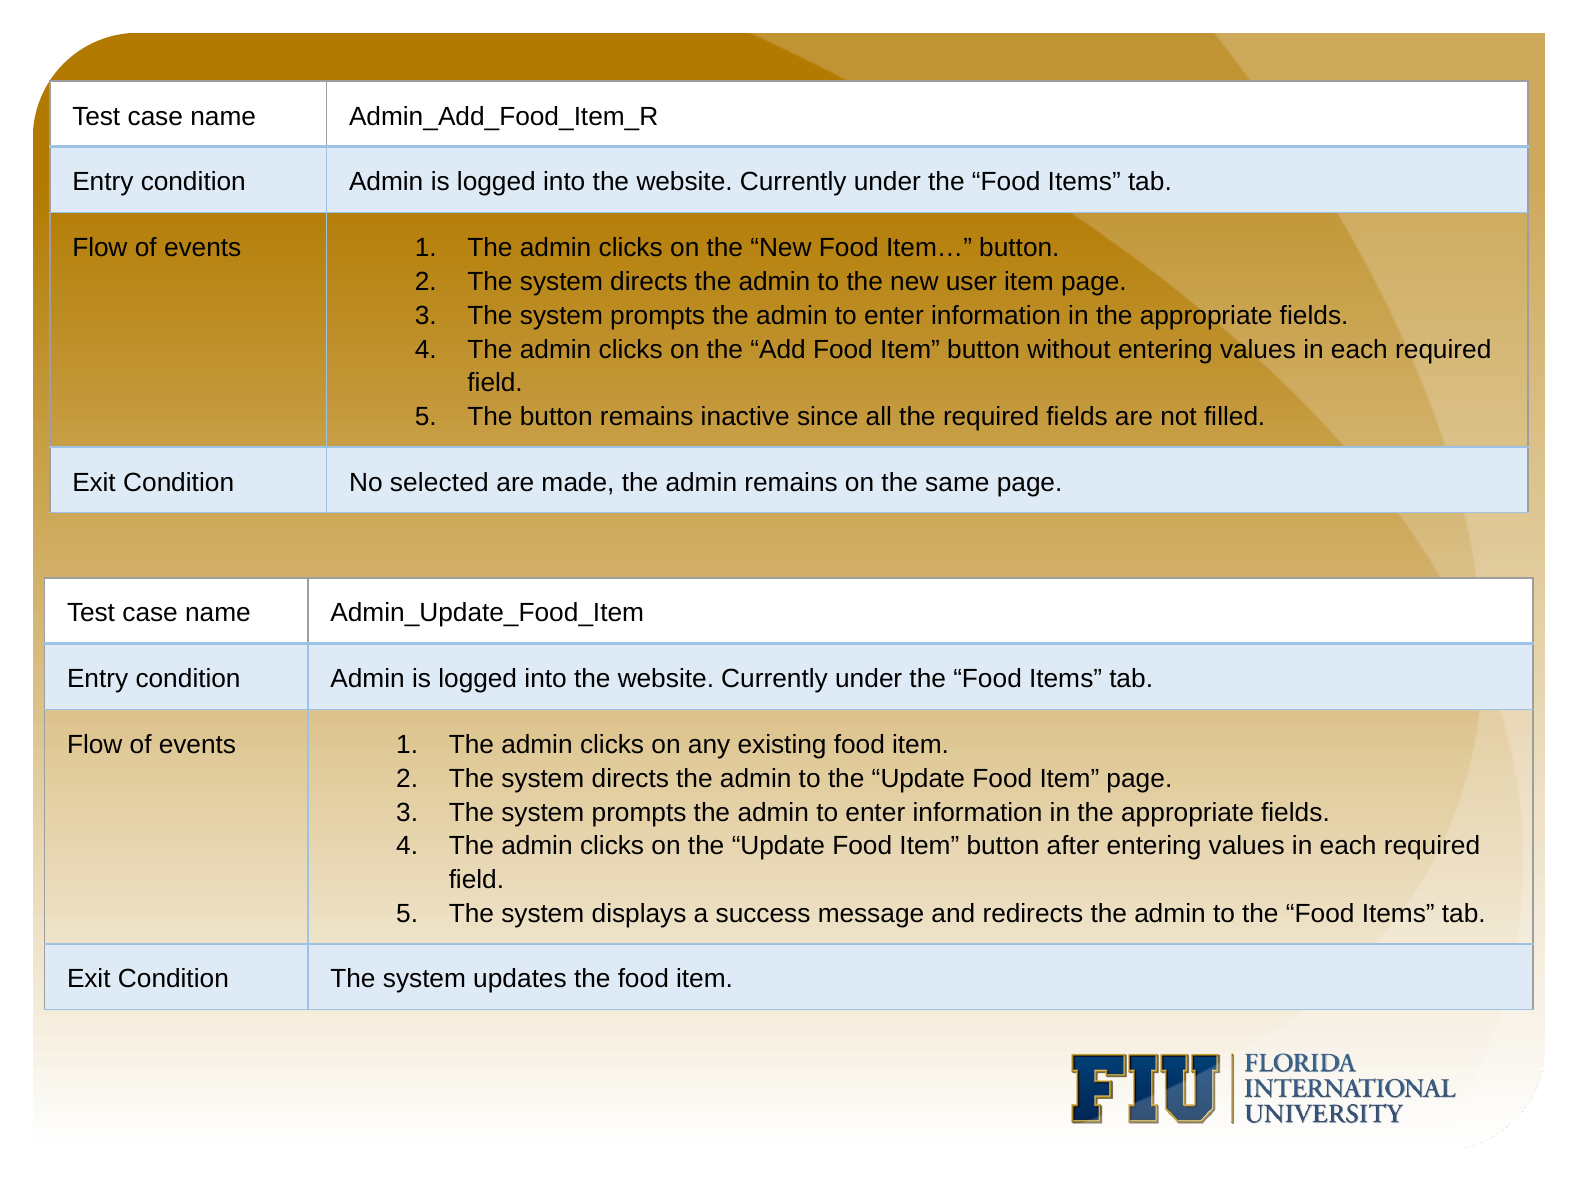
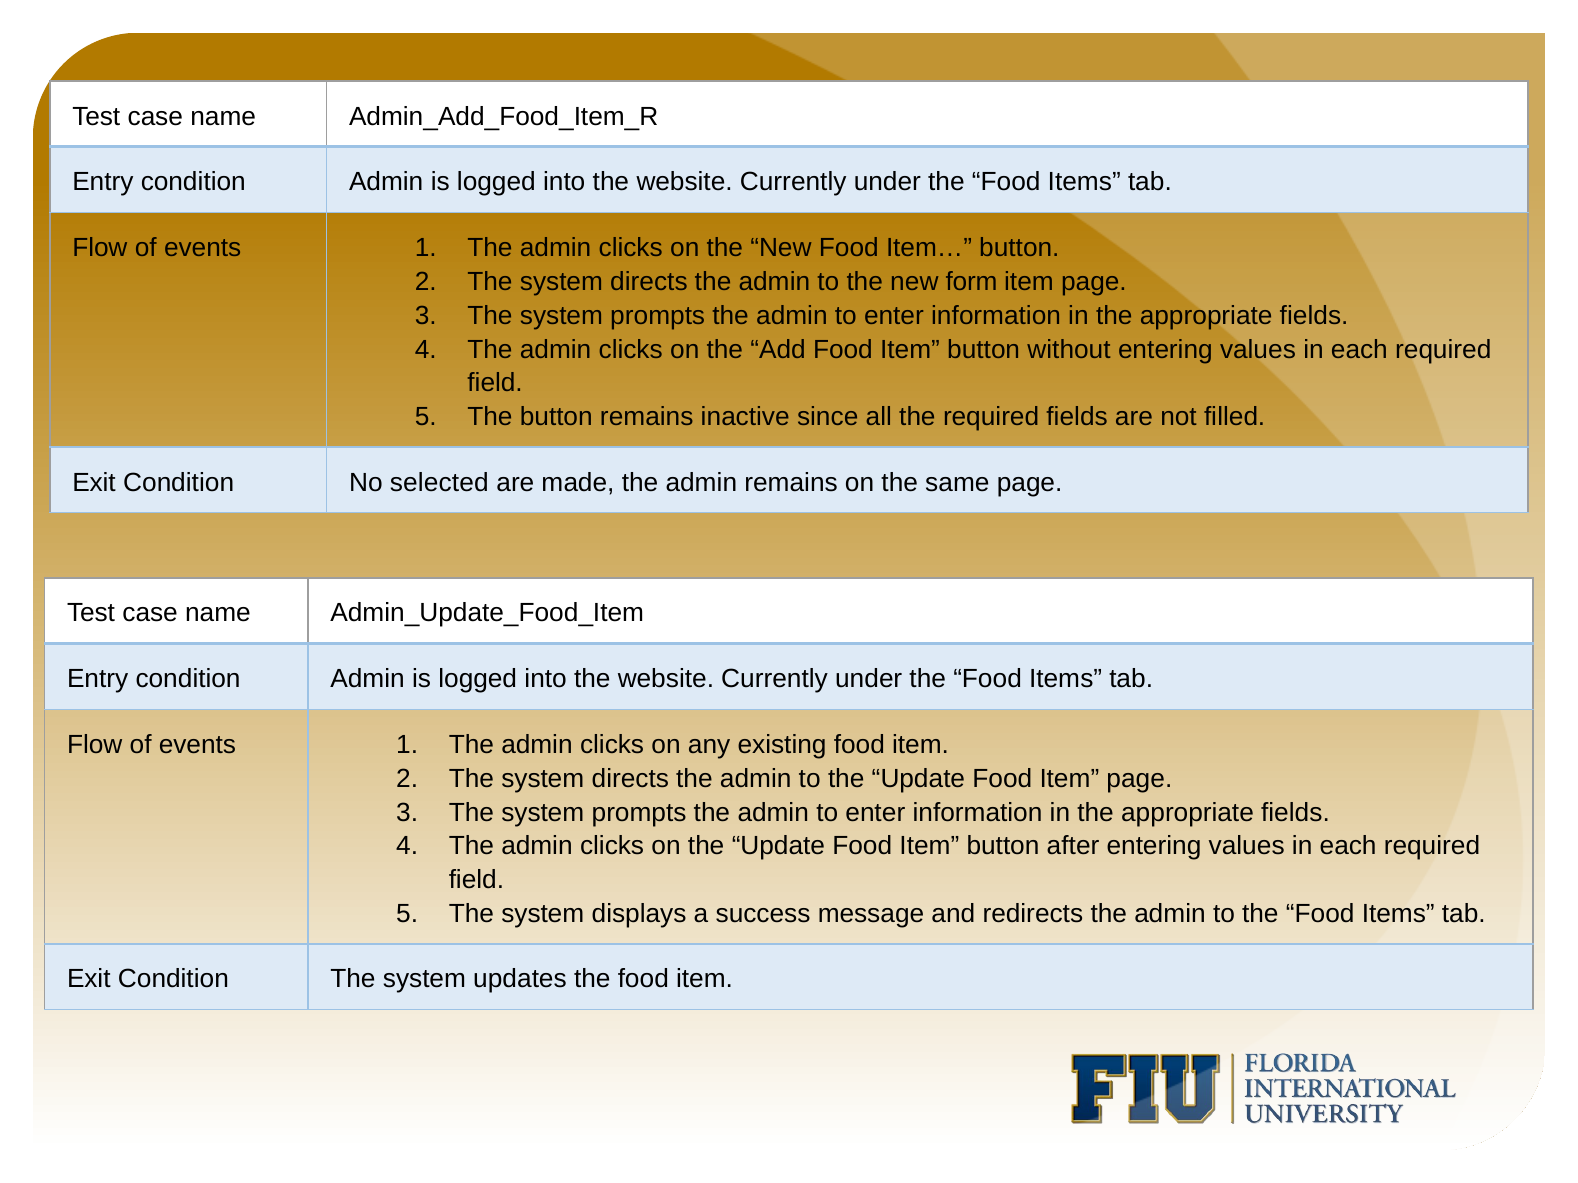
user: user -> form (972, 282)
